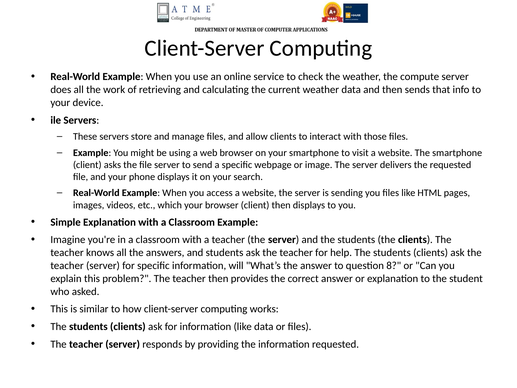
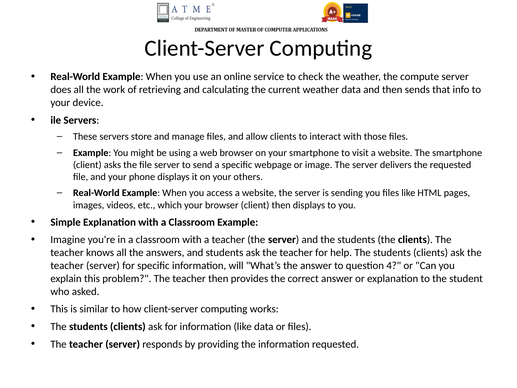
search: search -> others (248, 177)
8: 8 -> 4 (394, 265)
